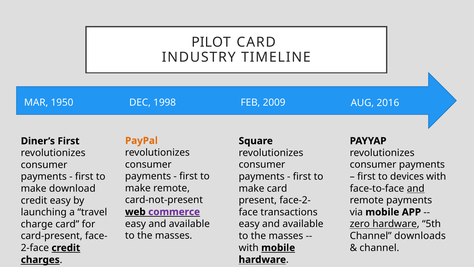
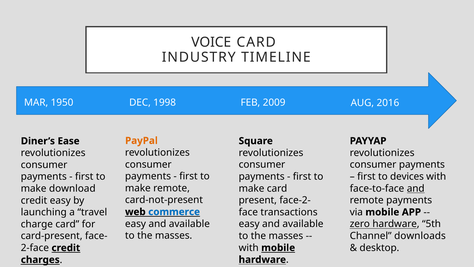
PILOT: PILOT -> VOICE (211, 42)
Diner’s First: First -> Ease (69, 141)
commerce colour: purple -> blue (174, 212)
channel: channel -> desktop (379, 247)
